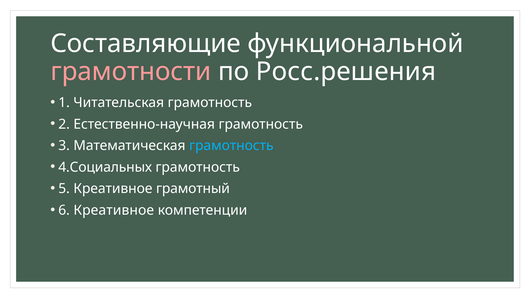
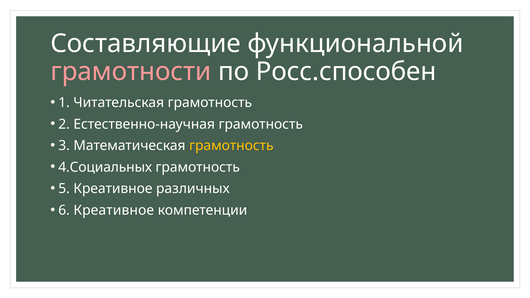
Росс.решения: Росс.решения -> Росс.способен (346, 72)
грамотность colour: light blue -> yellow (231, 146)
грамотный: грамотный -> различных (193, 189)
